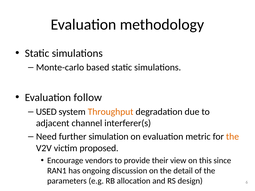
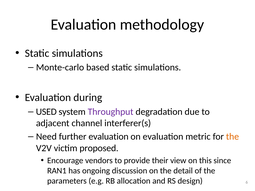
follow: follow -> during (88, 98)
Throughput colour: orange -> purple (111, 112)
further simulation: simulation -> evaluation (109, 137)
